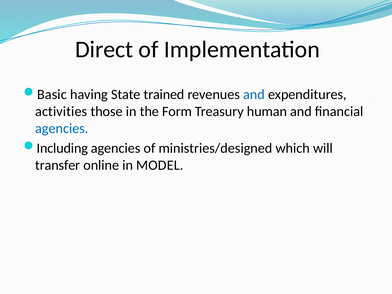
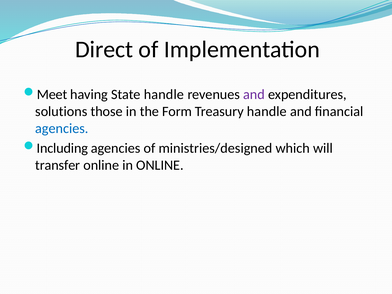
Basic: Basic -> Meet (52, 94)
State trained: trained -> handle (164, 94)
and colour: blue -> purple (254, 94)
activities: activities -> solutions (61, 111)
Treasury human: human -> handle (267, 111)
in MODEL: MODEL -> ONLINE (160, 165)
